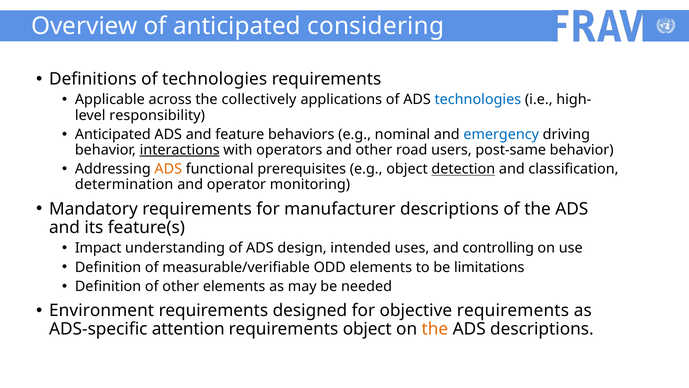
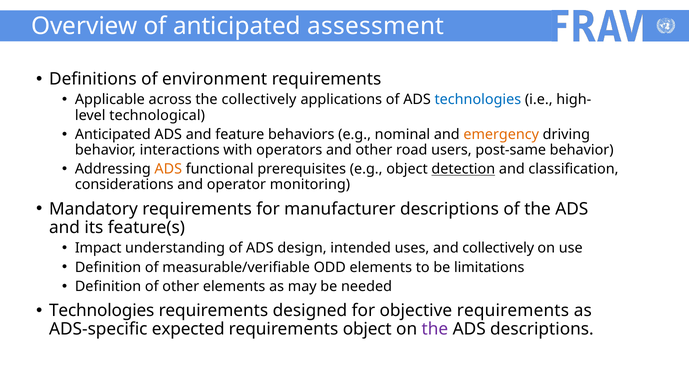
considering: considering -> assessment (376, 26)
of technologies: technologies -> environment (215, 79)
responsibility: responsibility -> technological (157, 115)
emergency colour: blue -> orange (501, 134)
interactions underline: present -> none (180, 150)
determination: determination -> considerations (124, 184)
and controlling: controlling -> collectively (498, 248)
Environment: Environment -> Technologies (102, 310)
attention: attention -> expected (188, 329)
the colour: orange -> purple (435, 329)
